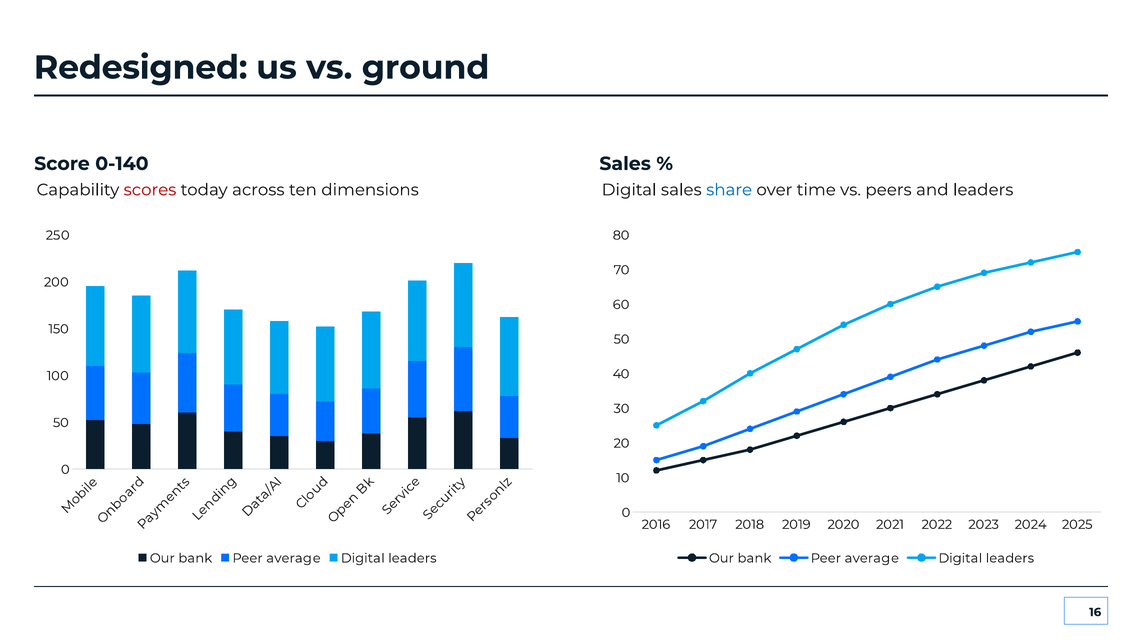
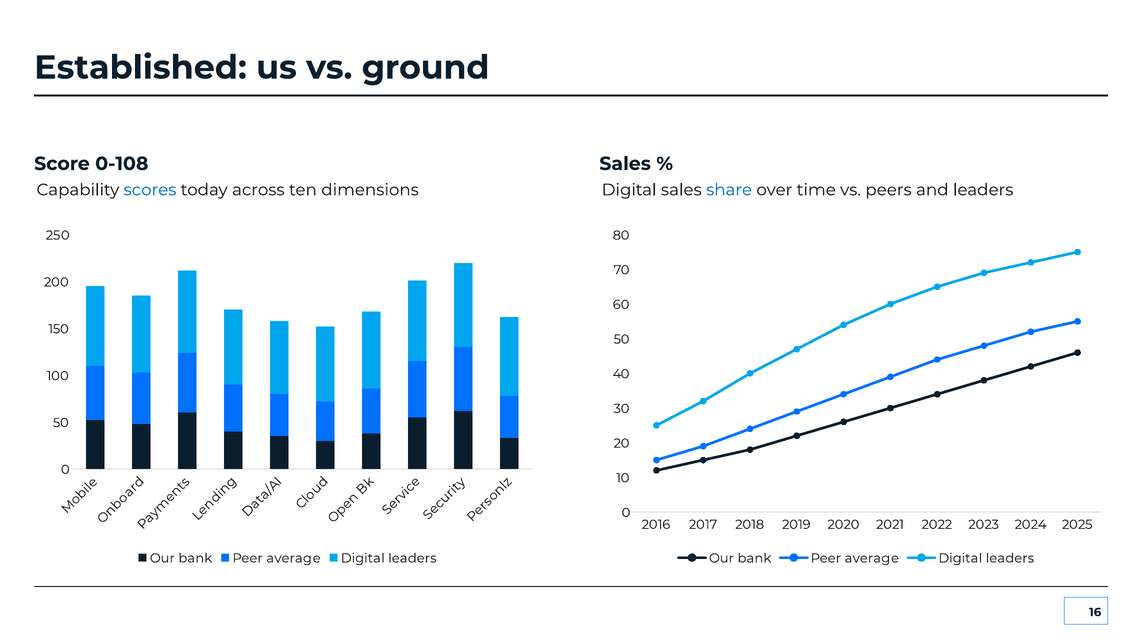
Redesigned: Redesigned -> Established (140, 68)
0-140: 0-140 -> 0-108 (122, 164)
scores colour: red -> blue (150, 190)
